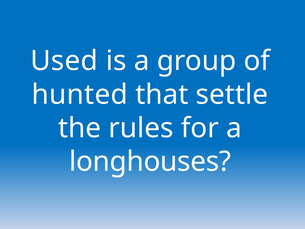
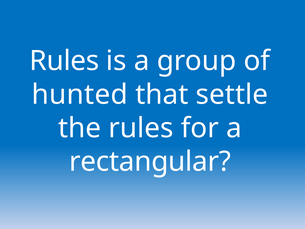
Used: Used -> Rules (64, 61)
longhouses: longhouses -> rectangular (150, 162)
